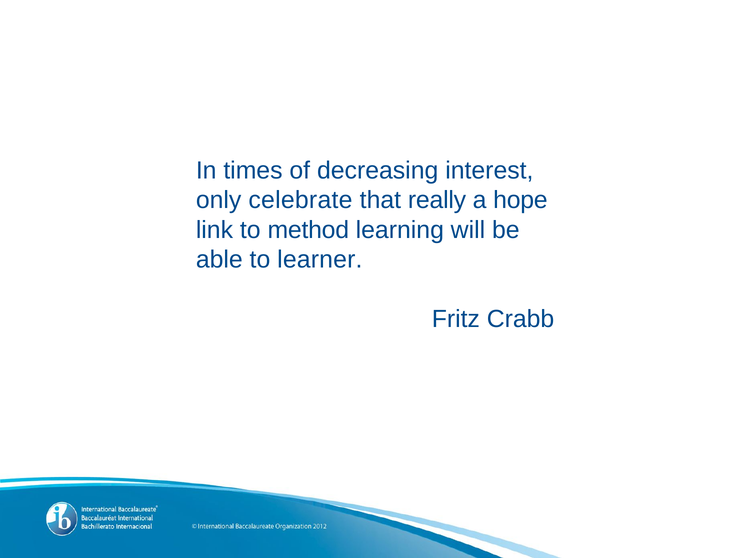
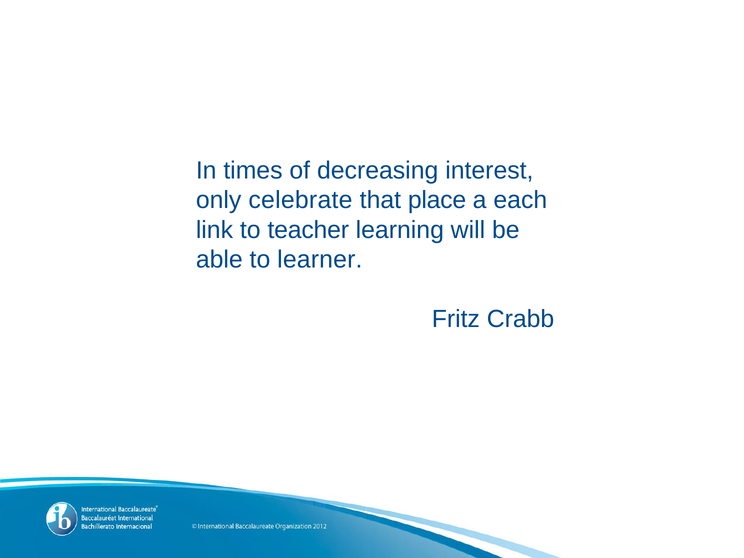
really: really -> place (437, 200)
hope: hope -> each (520, 200)
method: method -> teacher (308, 230)
